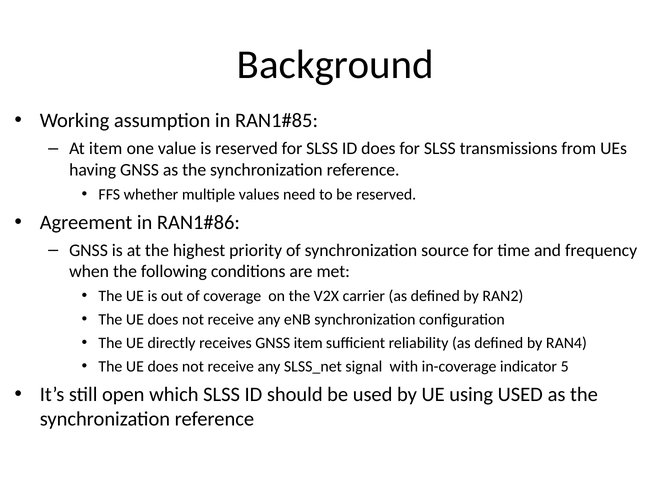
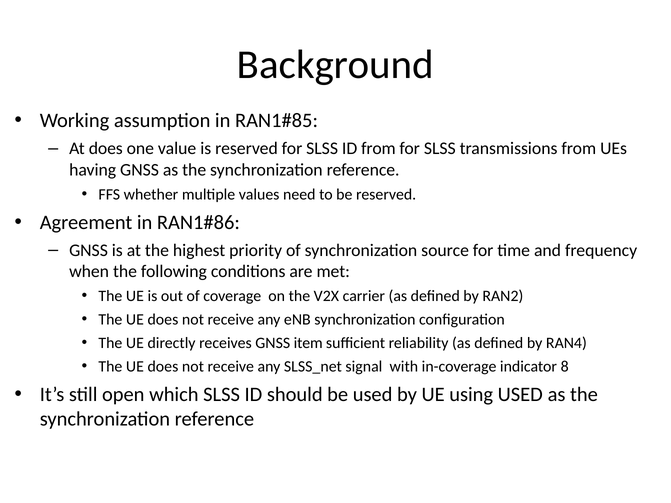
At item: item -> does (106, 149)
ID does: does -> from (378, 149)
5: 5 -> 8 (565, 367)
